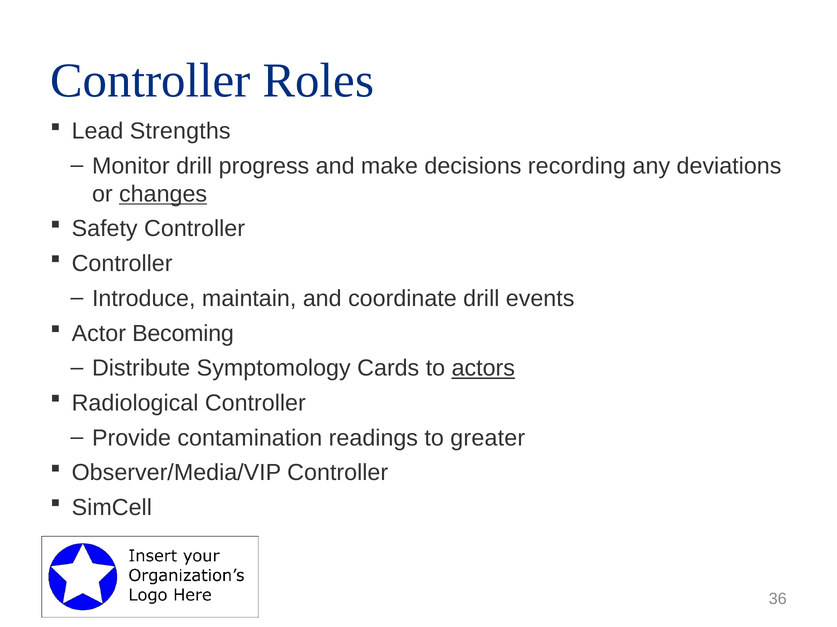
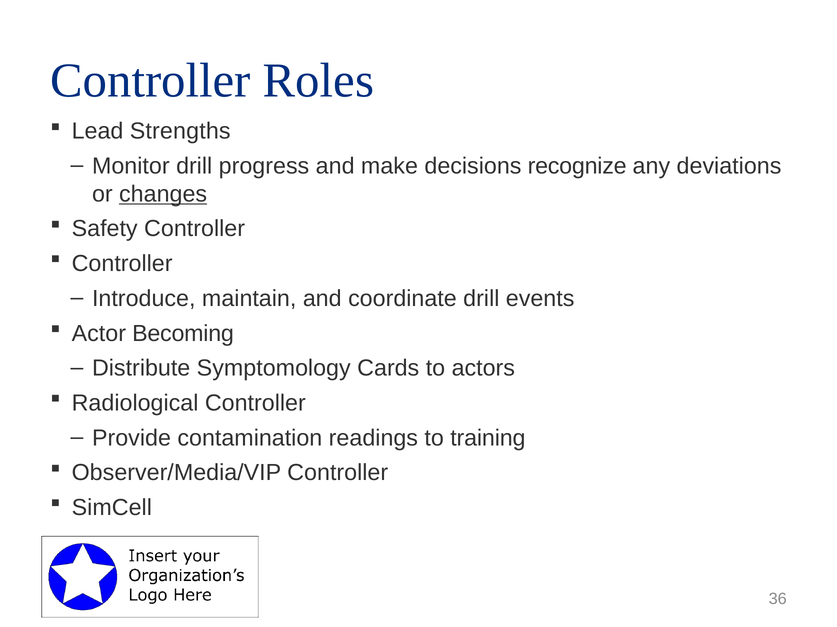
recording: recording -> recognize (577, 166)
actors underline: present -> none (483, 369)
greater: greater -> training (488, 438)
